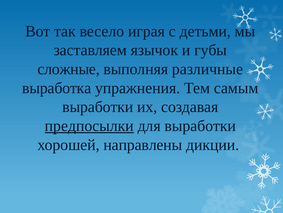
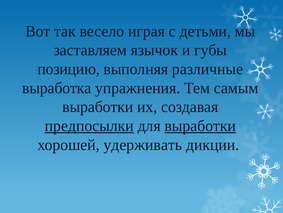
сложные: сложные -> позицию (69, 69)
выработки underline: none -> present (200, 125)
направлены: направлены -> удерживать (143, 144)
